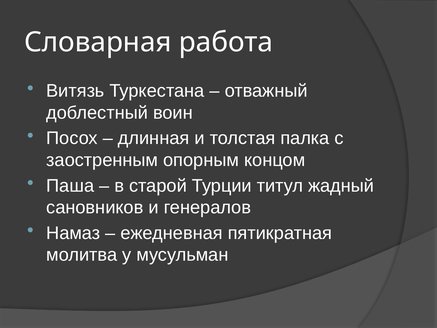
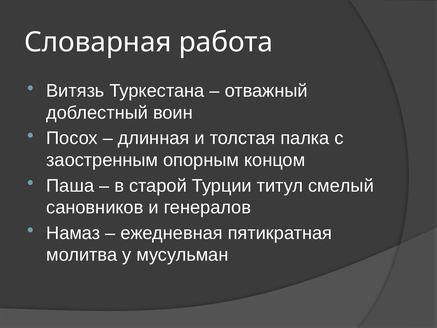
жадный: жадный -> смелый (341, 186)
